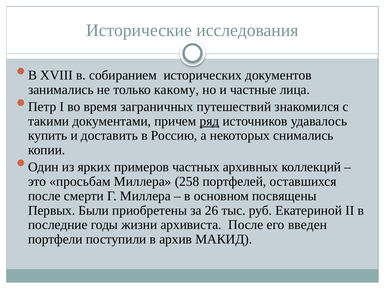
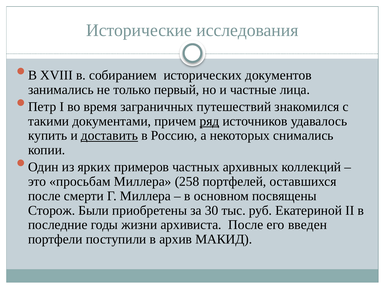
какому: какому -> первый (177, 90)
доставить underline: none -> present (109, 135)
Первых: Первых -> Сторож (52, 210)
26: 26 -> 30 (212, 210)
